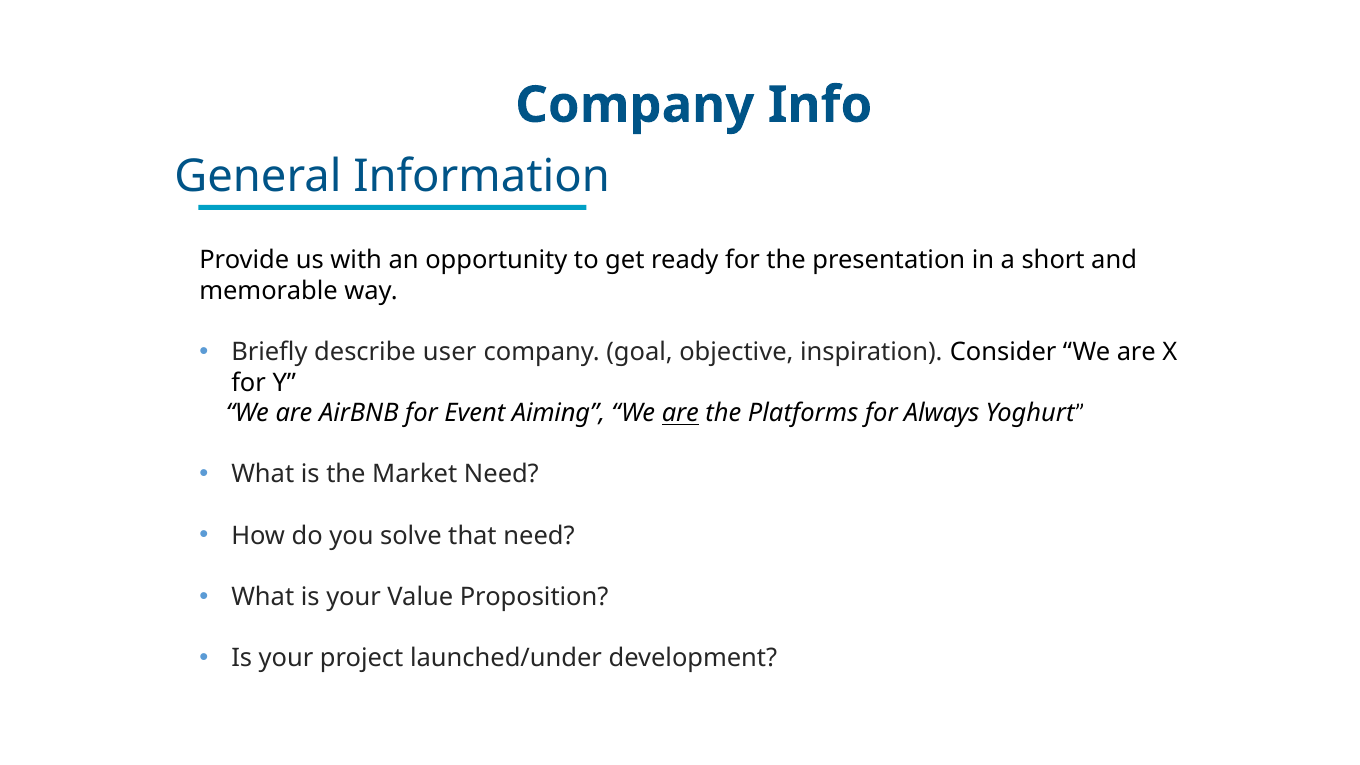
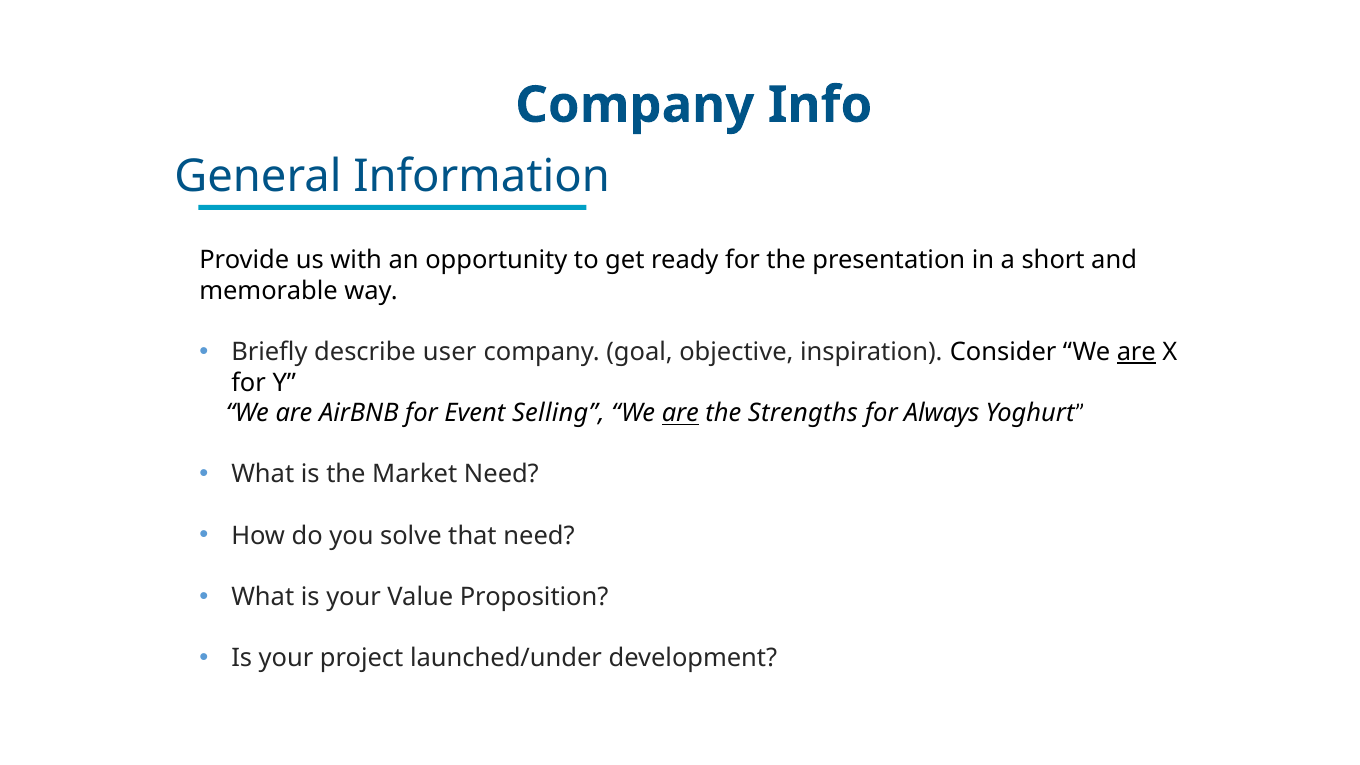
are underline: none -> present (1136, 352)
Aiming: Aiming -> Selling (558, 413)
Platforms: Platforms -> Strengths (803, 413)
